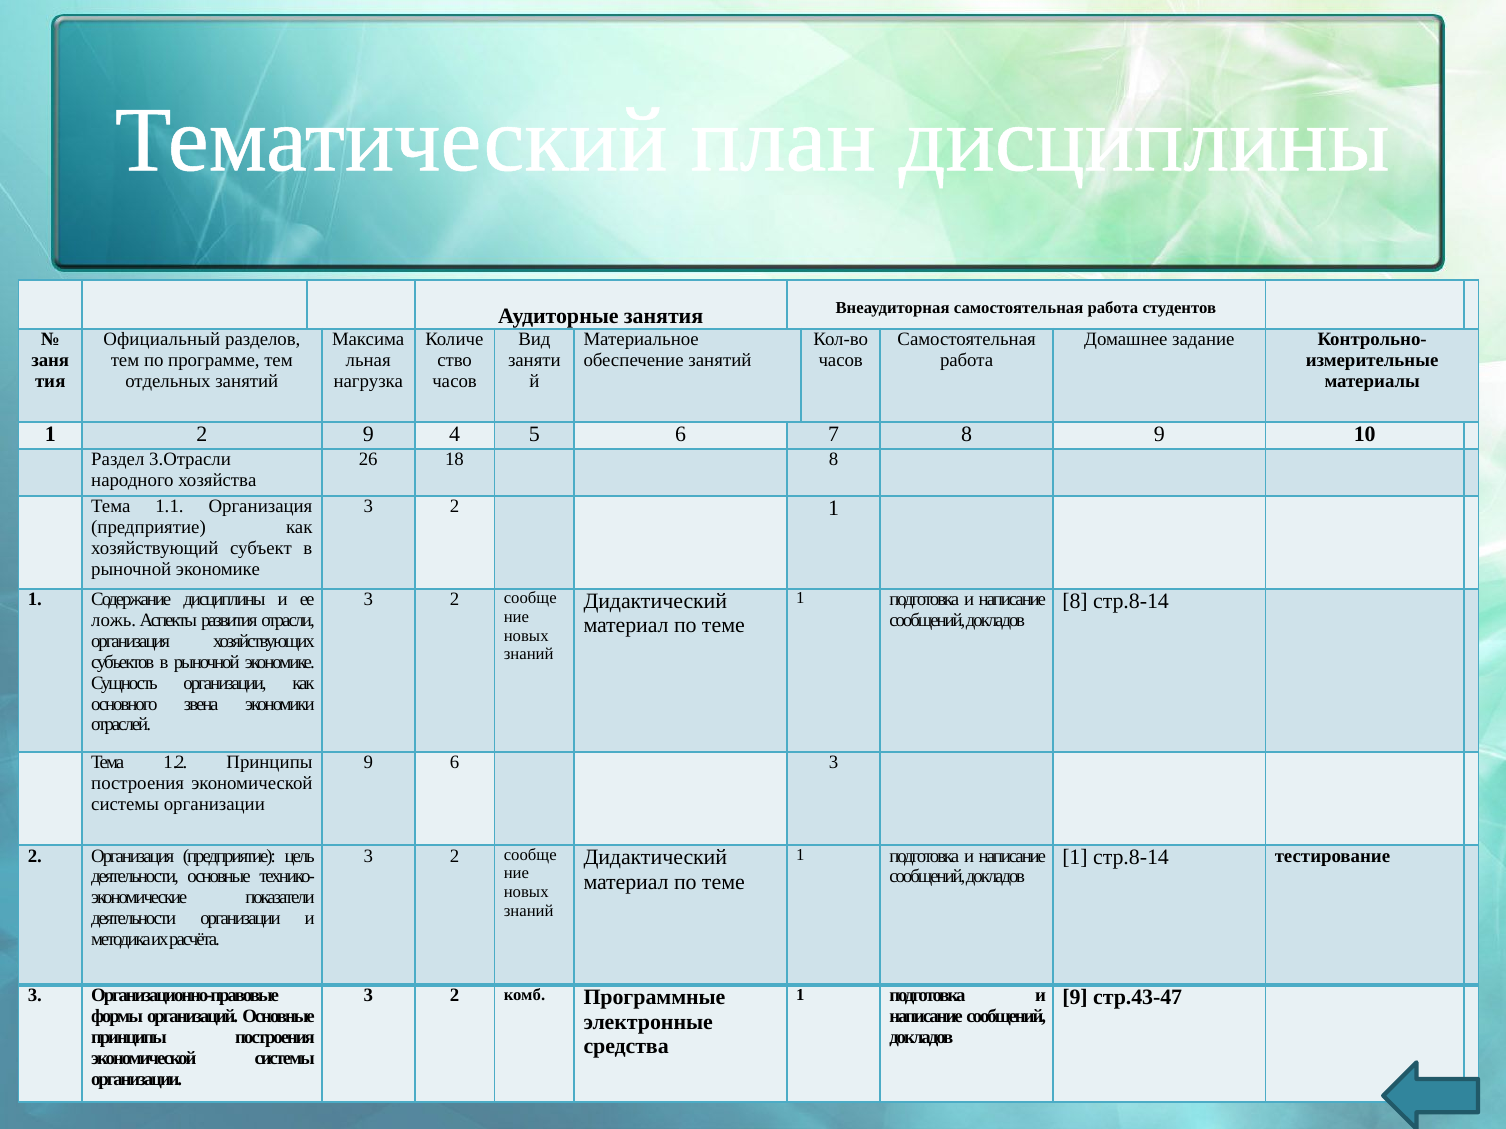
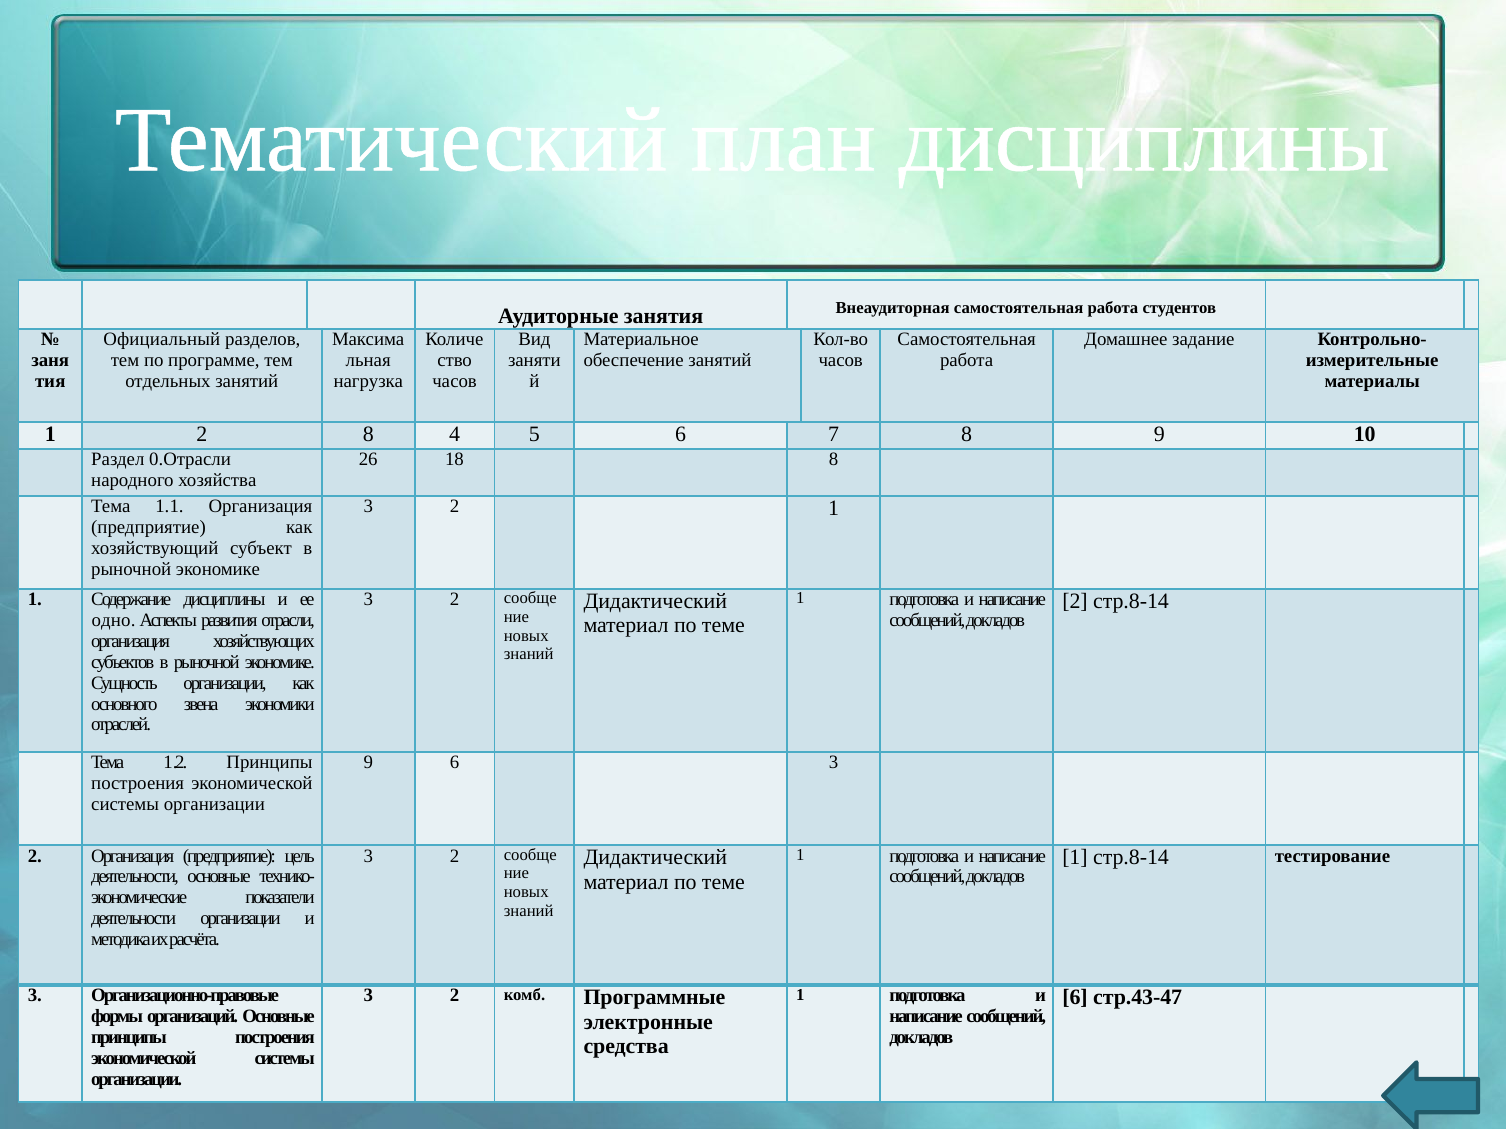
2 9: 9 -> 8 (368, 434)
3.Отрасли: 3.Отрасли -> 0.Отрасли (190, 460)
8: 8 -> 2 (1075, 602)
ложь: ложь -> одно (114, 621)
9: 9 -> 6 (1075, 998)
